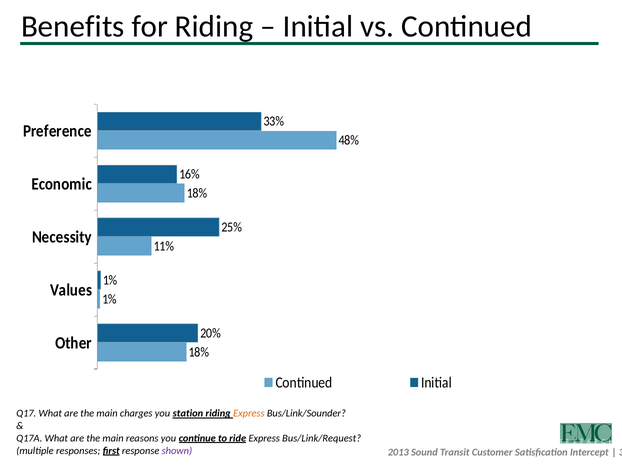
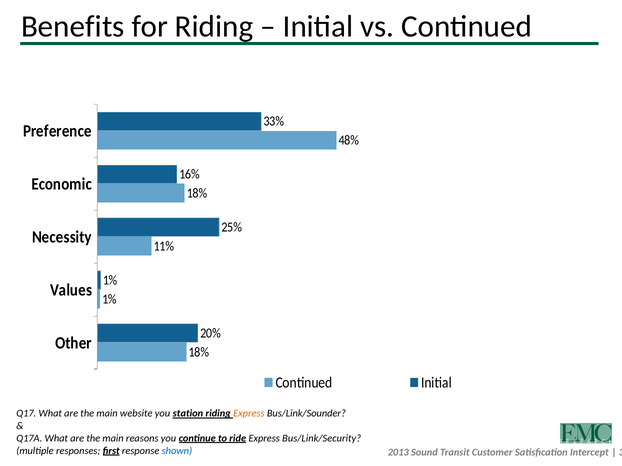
charges: charges -> website (136, 414)
Bus/Link/Request: Bus/Link/Request -> Bus/Link/Security (322, 439)
shown colour: purple -> blue (177, 451)
